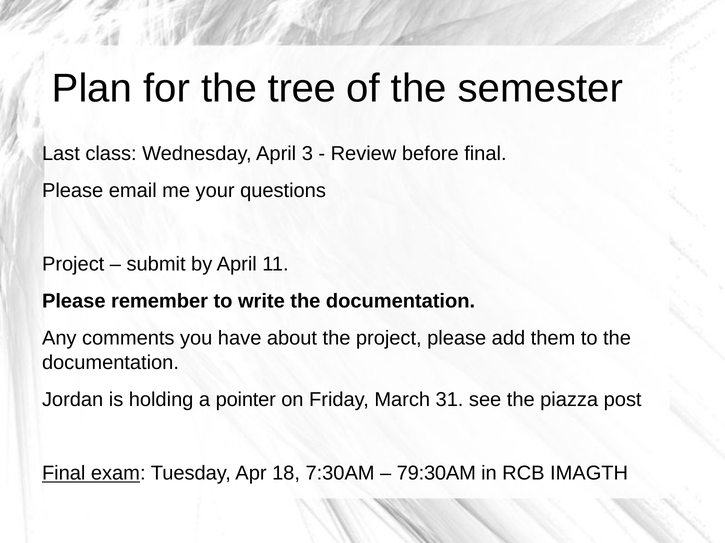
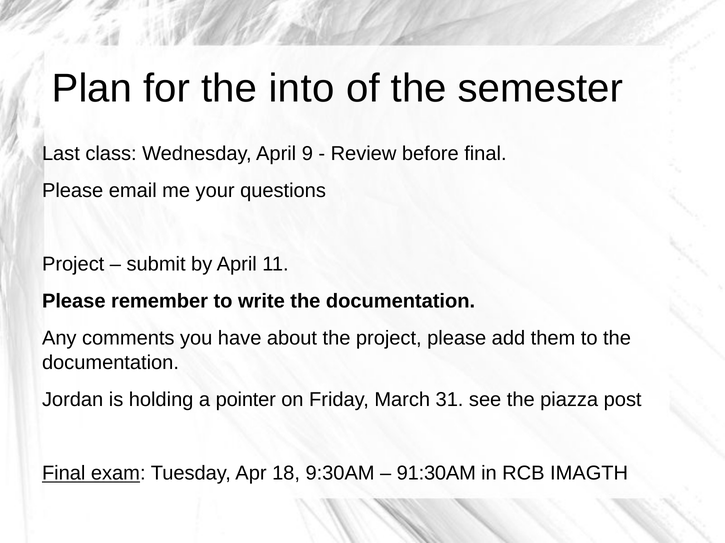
tree: tree -> into (301, 89)
3: 3 -> 9 (307, 154)
7:30AM: 7:30AM -> 9:30AM (340, 474)
79:30AM: 79:30AM -> 91:30AM (436, 474)
